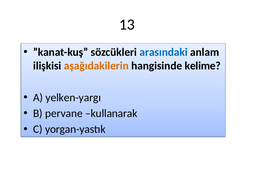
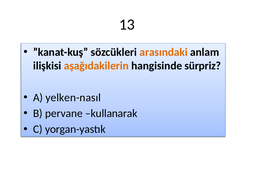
arasındaki colour: blue -> orange (164, 52)
kelime: kelime -> sürpriz (203, 66)
yelken-yargı: yelken-yargı -> yelken-nasıl (73, 97)
